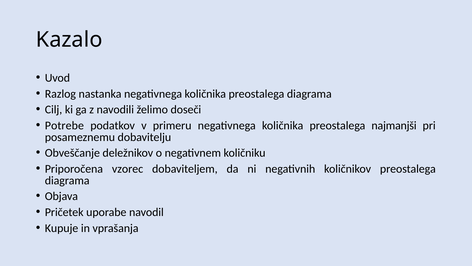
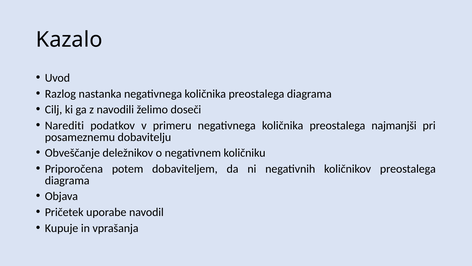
Potrebe: Potrebe -> Narediti (64, 125)
vzorec: vzorec -> potem (128, 169)
